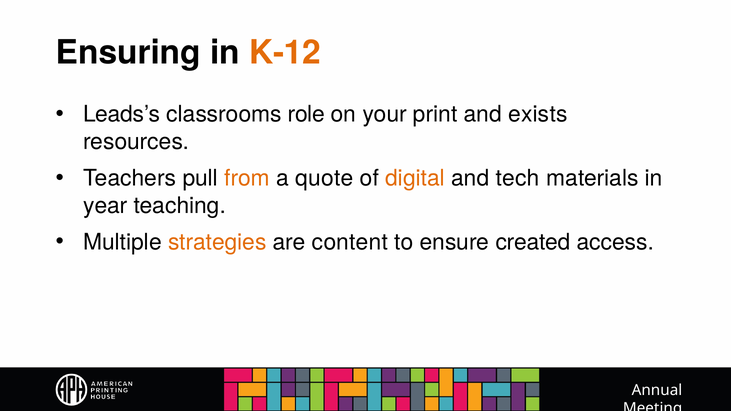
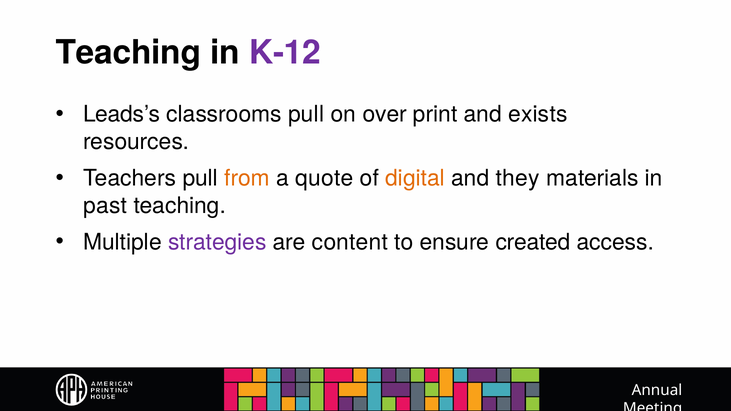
Ensuring: Ensuring -> Teaching (128, 53)
K-12 colour: orange -> purple (285, 53)
classrooms role: role -> pull (306, 114)
your: your -> over (385, 114)
tech: tech -> they (518, 178)
year: year -> past (105, 206)
strategies colour: orange -> purple (217, 242)
